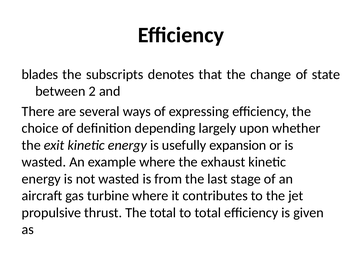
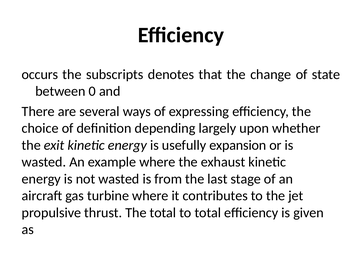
blades: blades -> occurs (40, 75)
2: 2 -> 0 (92, 91)
